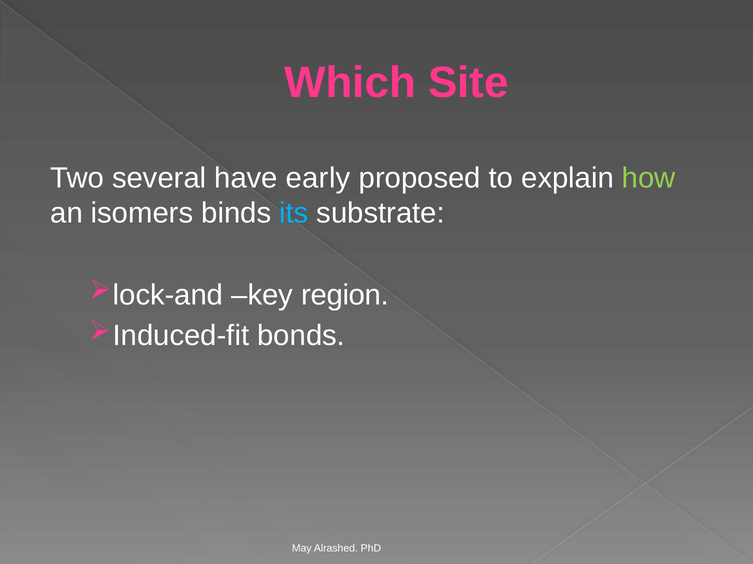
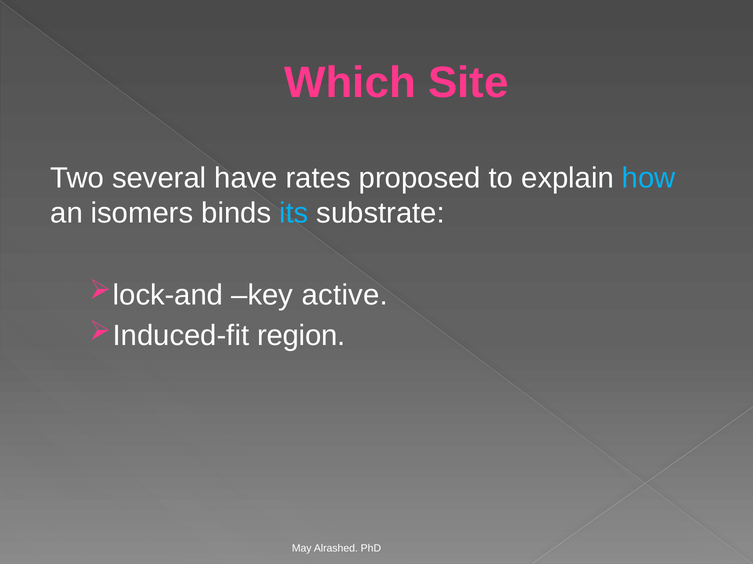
early: early -> rates (318, 178)
how colour: light green -> light blue (649, 178)
region: region -> active (345, 295)
bonds: bonds -> region (301, 336)
